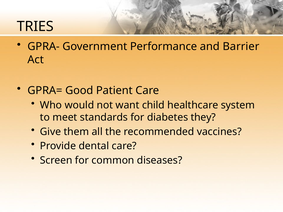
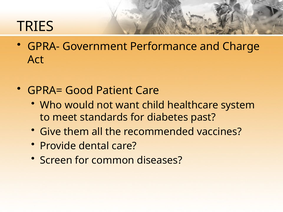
Barrier: Barrier -> Charge (241, 47)
they: they -> past (203, 118)
